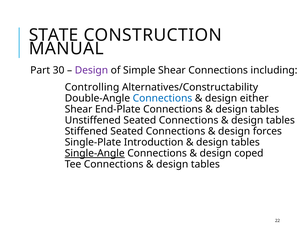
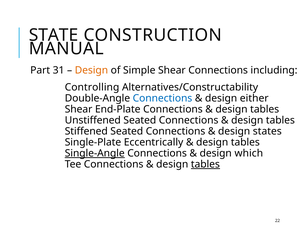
30: 30 -> 31 (59, 71)
Design colour: purple -> orange (91, 71)
forces: forces -> states (267, 132)
Introduction: Introduction -> Eccentrically (154, 143)
coped: coped -> which (249, 154)
tables underline: none -> present (205, 165)
